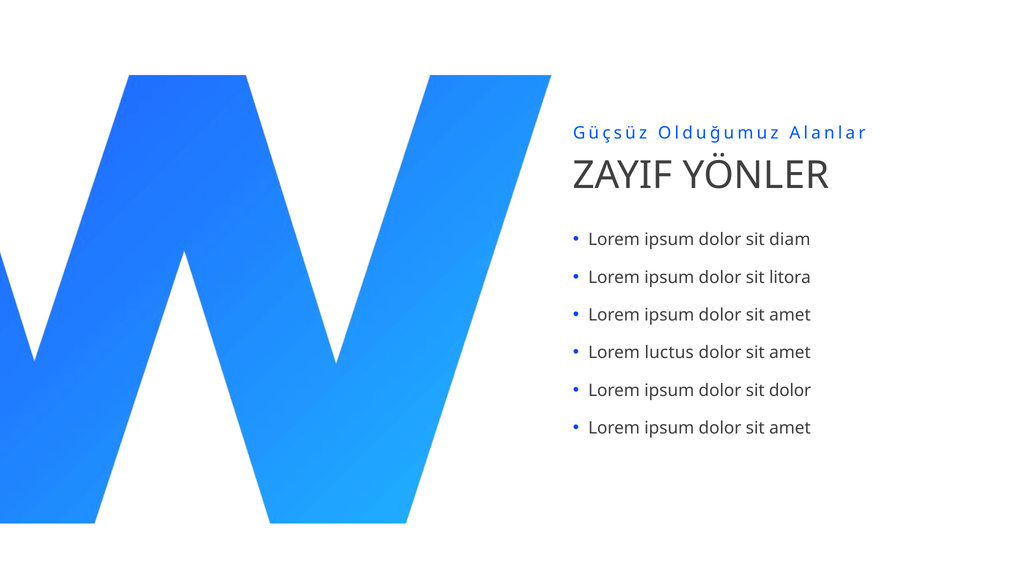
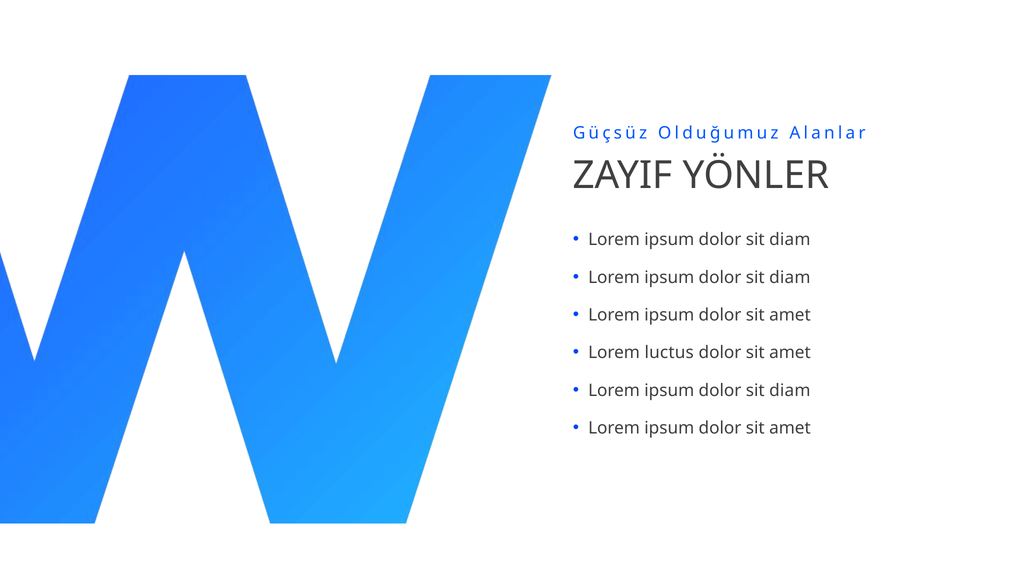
litora: litora -> diam (790, 277)
dolor: dolor -> diam (790, 390)
